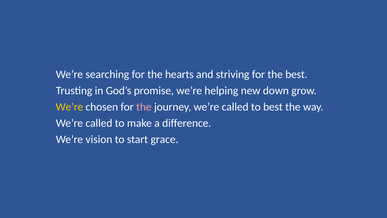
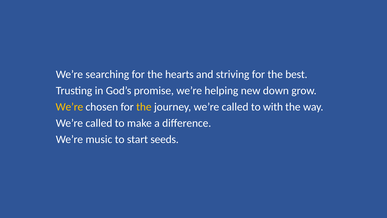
the colour: pink -> yellow (144, 107)
to best: best -> with (273, 107)
vision: vision -> music (99, 139)
grace: grace -> seeds (165, 139)
